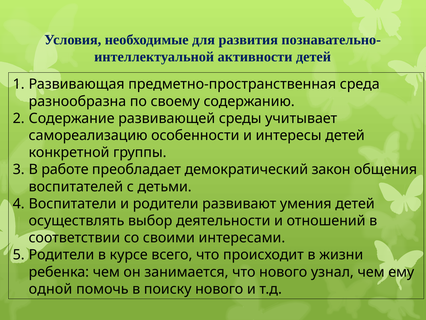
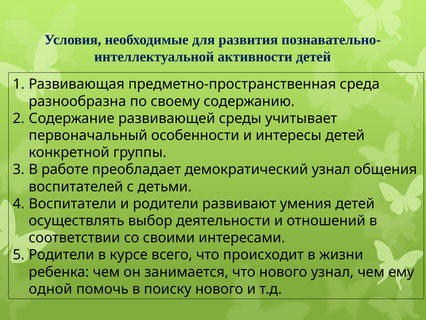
самореализацию: самореализацию -> первоначальный (88, 135)
демократический закон: закон -> узнал (331, 169)
